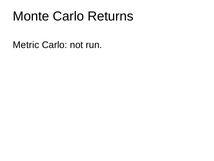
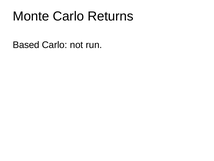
Metric: Metric -> Based (26, 45)
